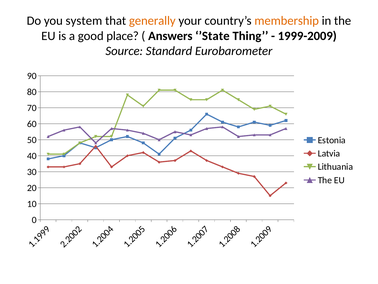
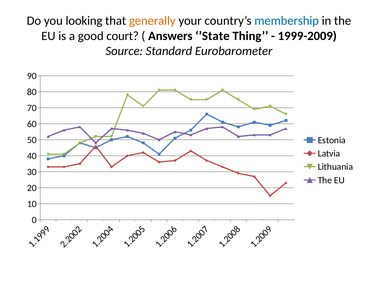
system: system -> looking (84, 21)
membership colour: orange -> blue (287, 21)
place: place -> court (123, 36)
